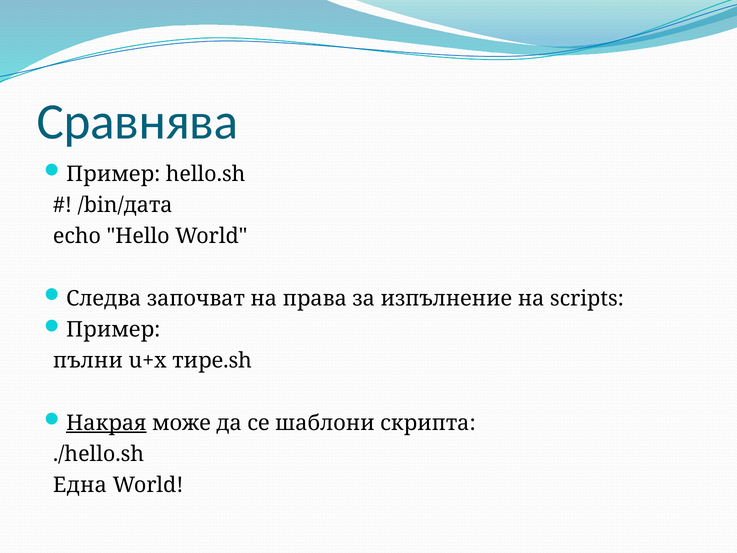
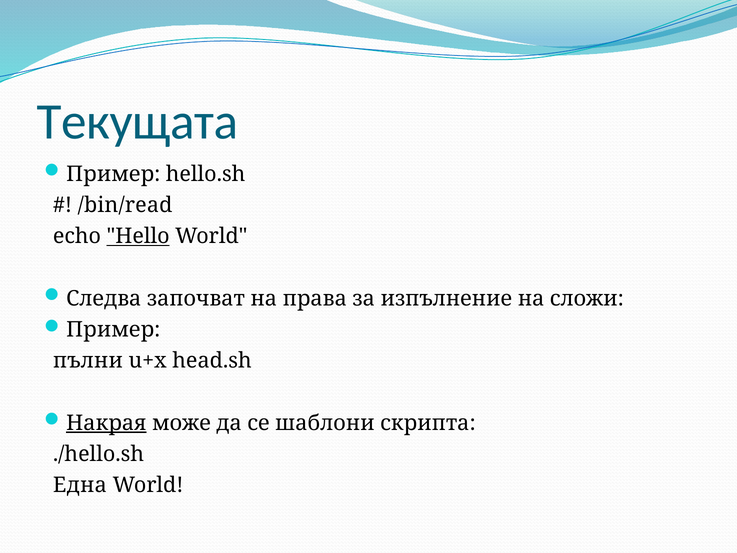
Сравнява: Сравнява -> Текущата (138, 122)
/bin/дата: /bin/дата -> /bin/read (125, 205)
Hello underline: none -> present (138, 236)
scripts: scripts -> сложи (587, 298)
тире.sh: тире.sh -> head.sh (212, 361)
